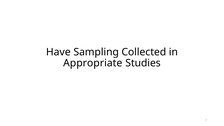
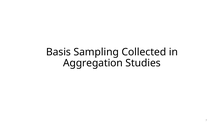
Have: Have -> Basis (58, 52)
Appropriate: Appropriate -> Aggregation (93, 63)
